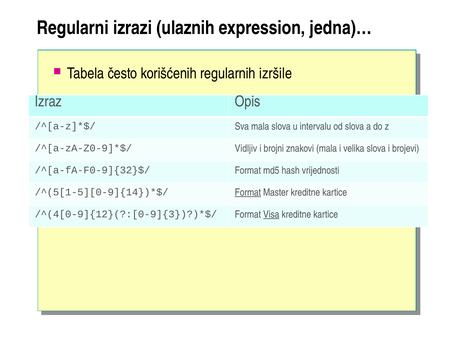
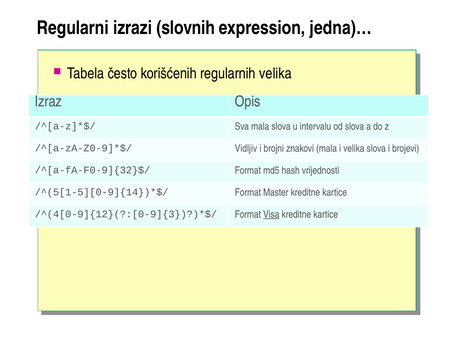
ulaznih: ulaznih -> slovnih (186, 28)
regularnih izršile: izršile -> velika (276, 74)
Format underline: present -> none (248, 193)
